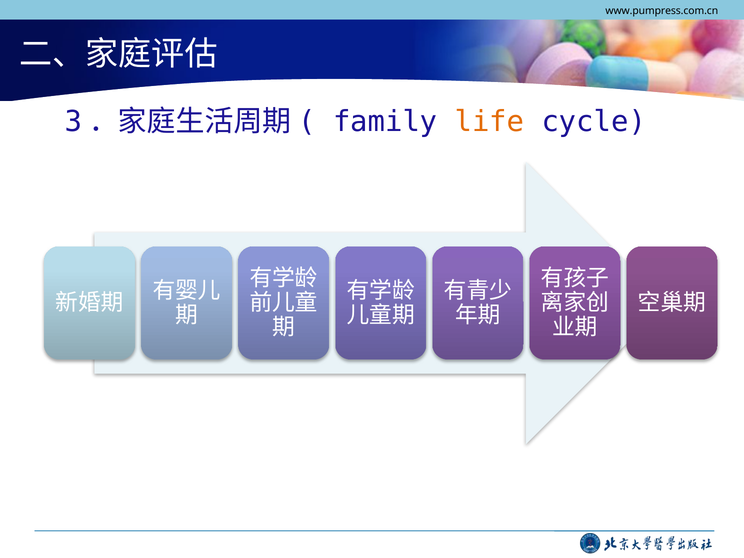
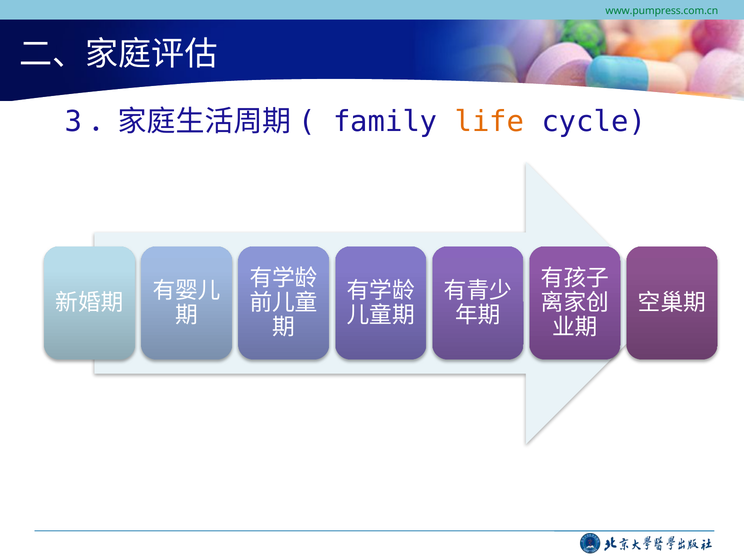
www.pumpress.com.cn colour: black -> green (662, 11)
